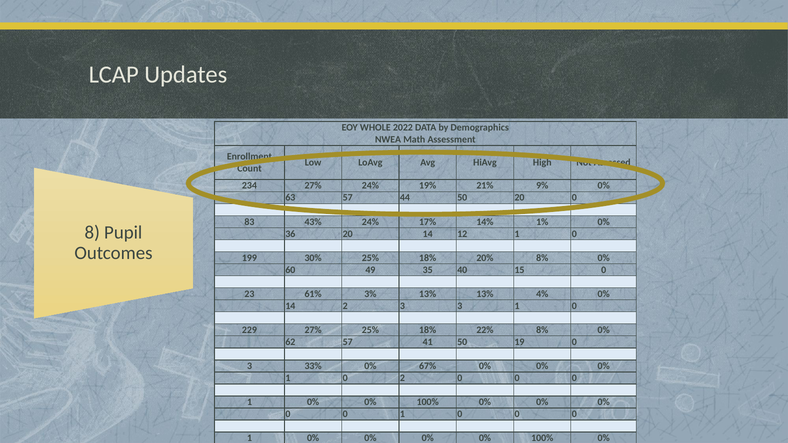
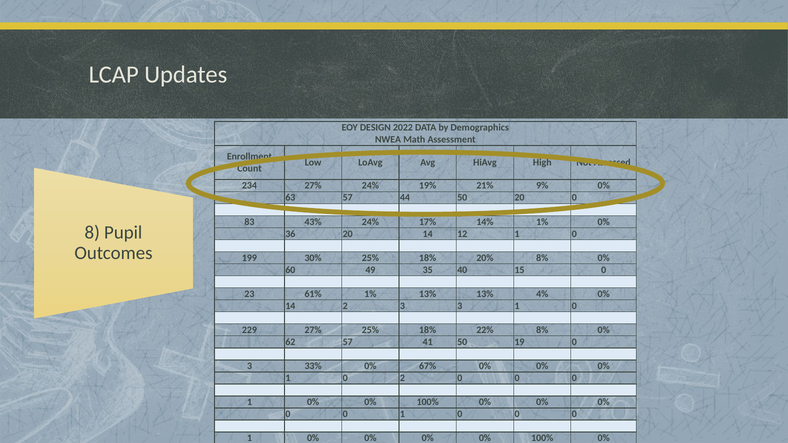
WHOLE: WHOLE -> DESIGN (375, 128)
61% 3%: 3% -> 1% (370, 294)
